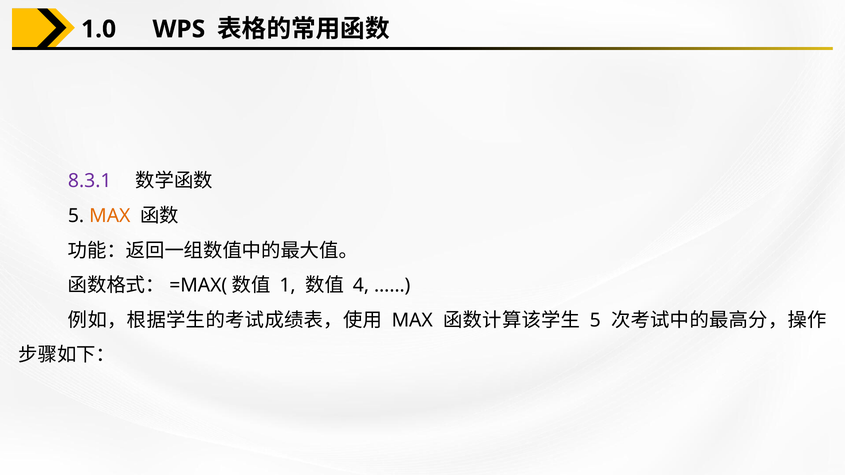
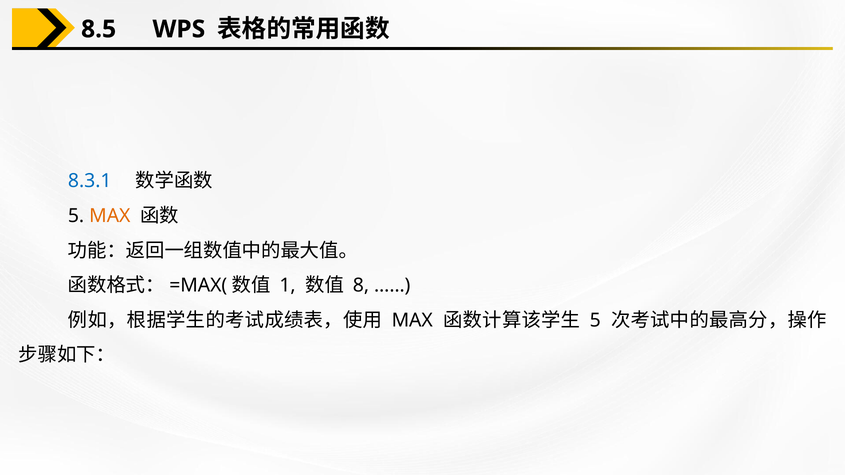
1.0: 1.0 -> 8.5 (99, 29)
8.3.1 colour: purple -> blue (90, 181)
4: 4 -> 8 (361, 286)
